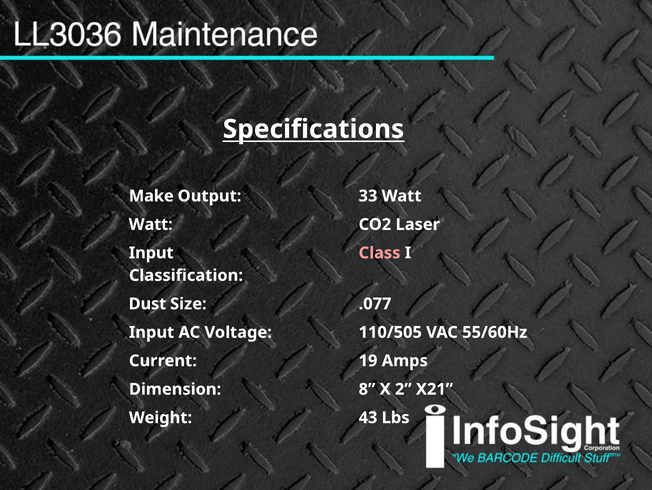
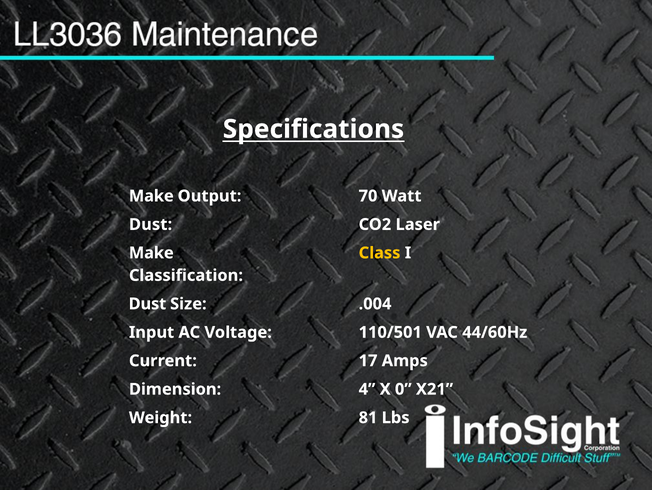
33: 33 -> 70 (368, 196)
Watt: Watt -> Dust (151, 224)
Input: Input -> Make (151, 253)
Class colour: pink -> yellow (380, 253)
.077: .077 -> .004 (375, 304)
110/505: 110/505 -> 110/501 (390, 332)
55/60Hz: 55/60Hz -> 44/60Hz (495, 332)
19: 19 -> 17 (368, 360)
8: 8 -> 4 (367, 389)
2: 2 -> 0 (403, 389)
43: 43 -> 81 (368, 417)
